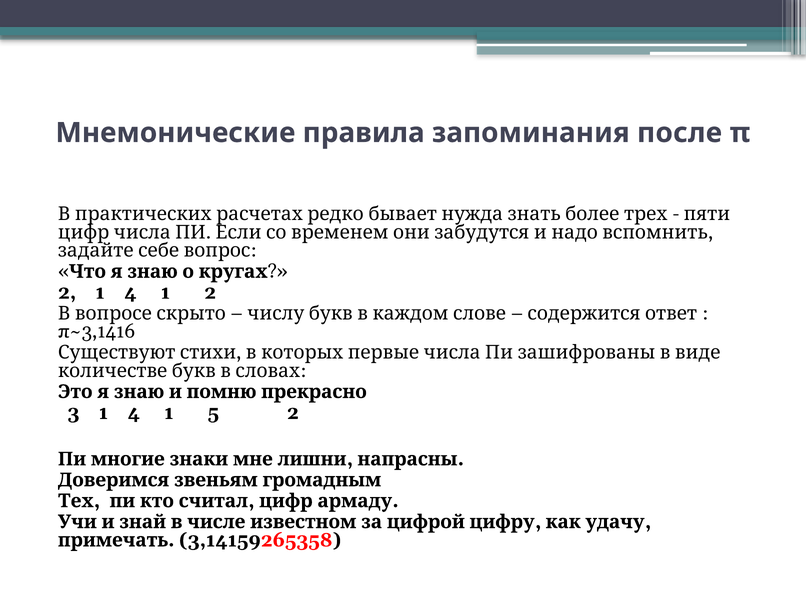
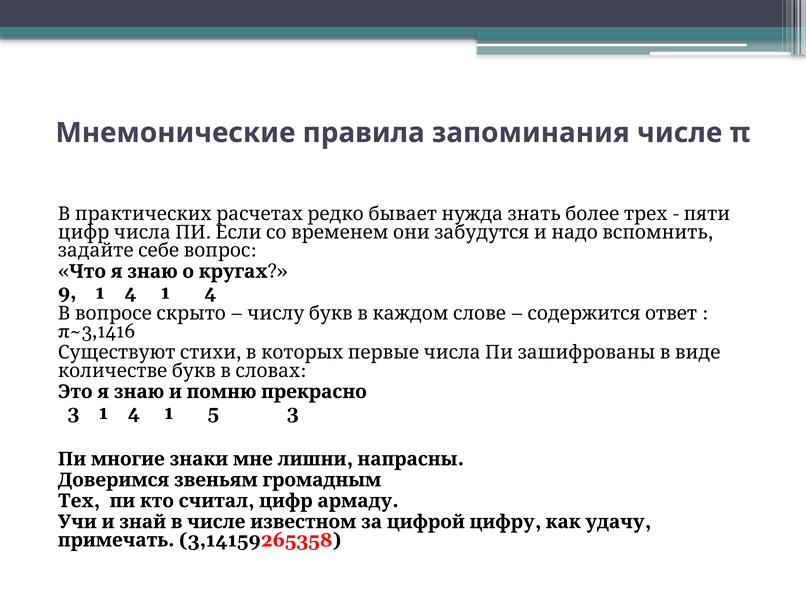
запоминания после: после -> числе (680, 133)
2: 2 -> 9 (67, 293)
4 1 2: 2 -> 4 (210, 293)
5 2: 2 -> 3 (293, 413)
